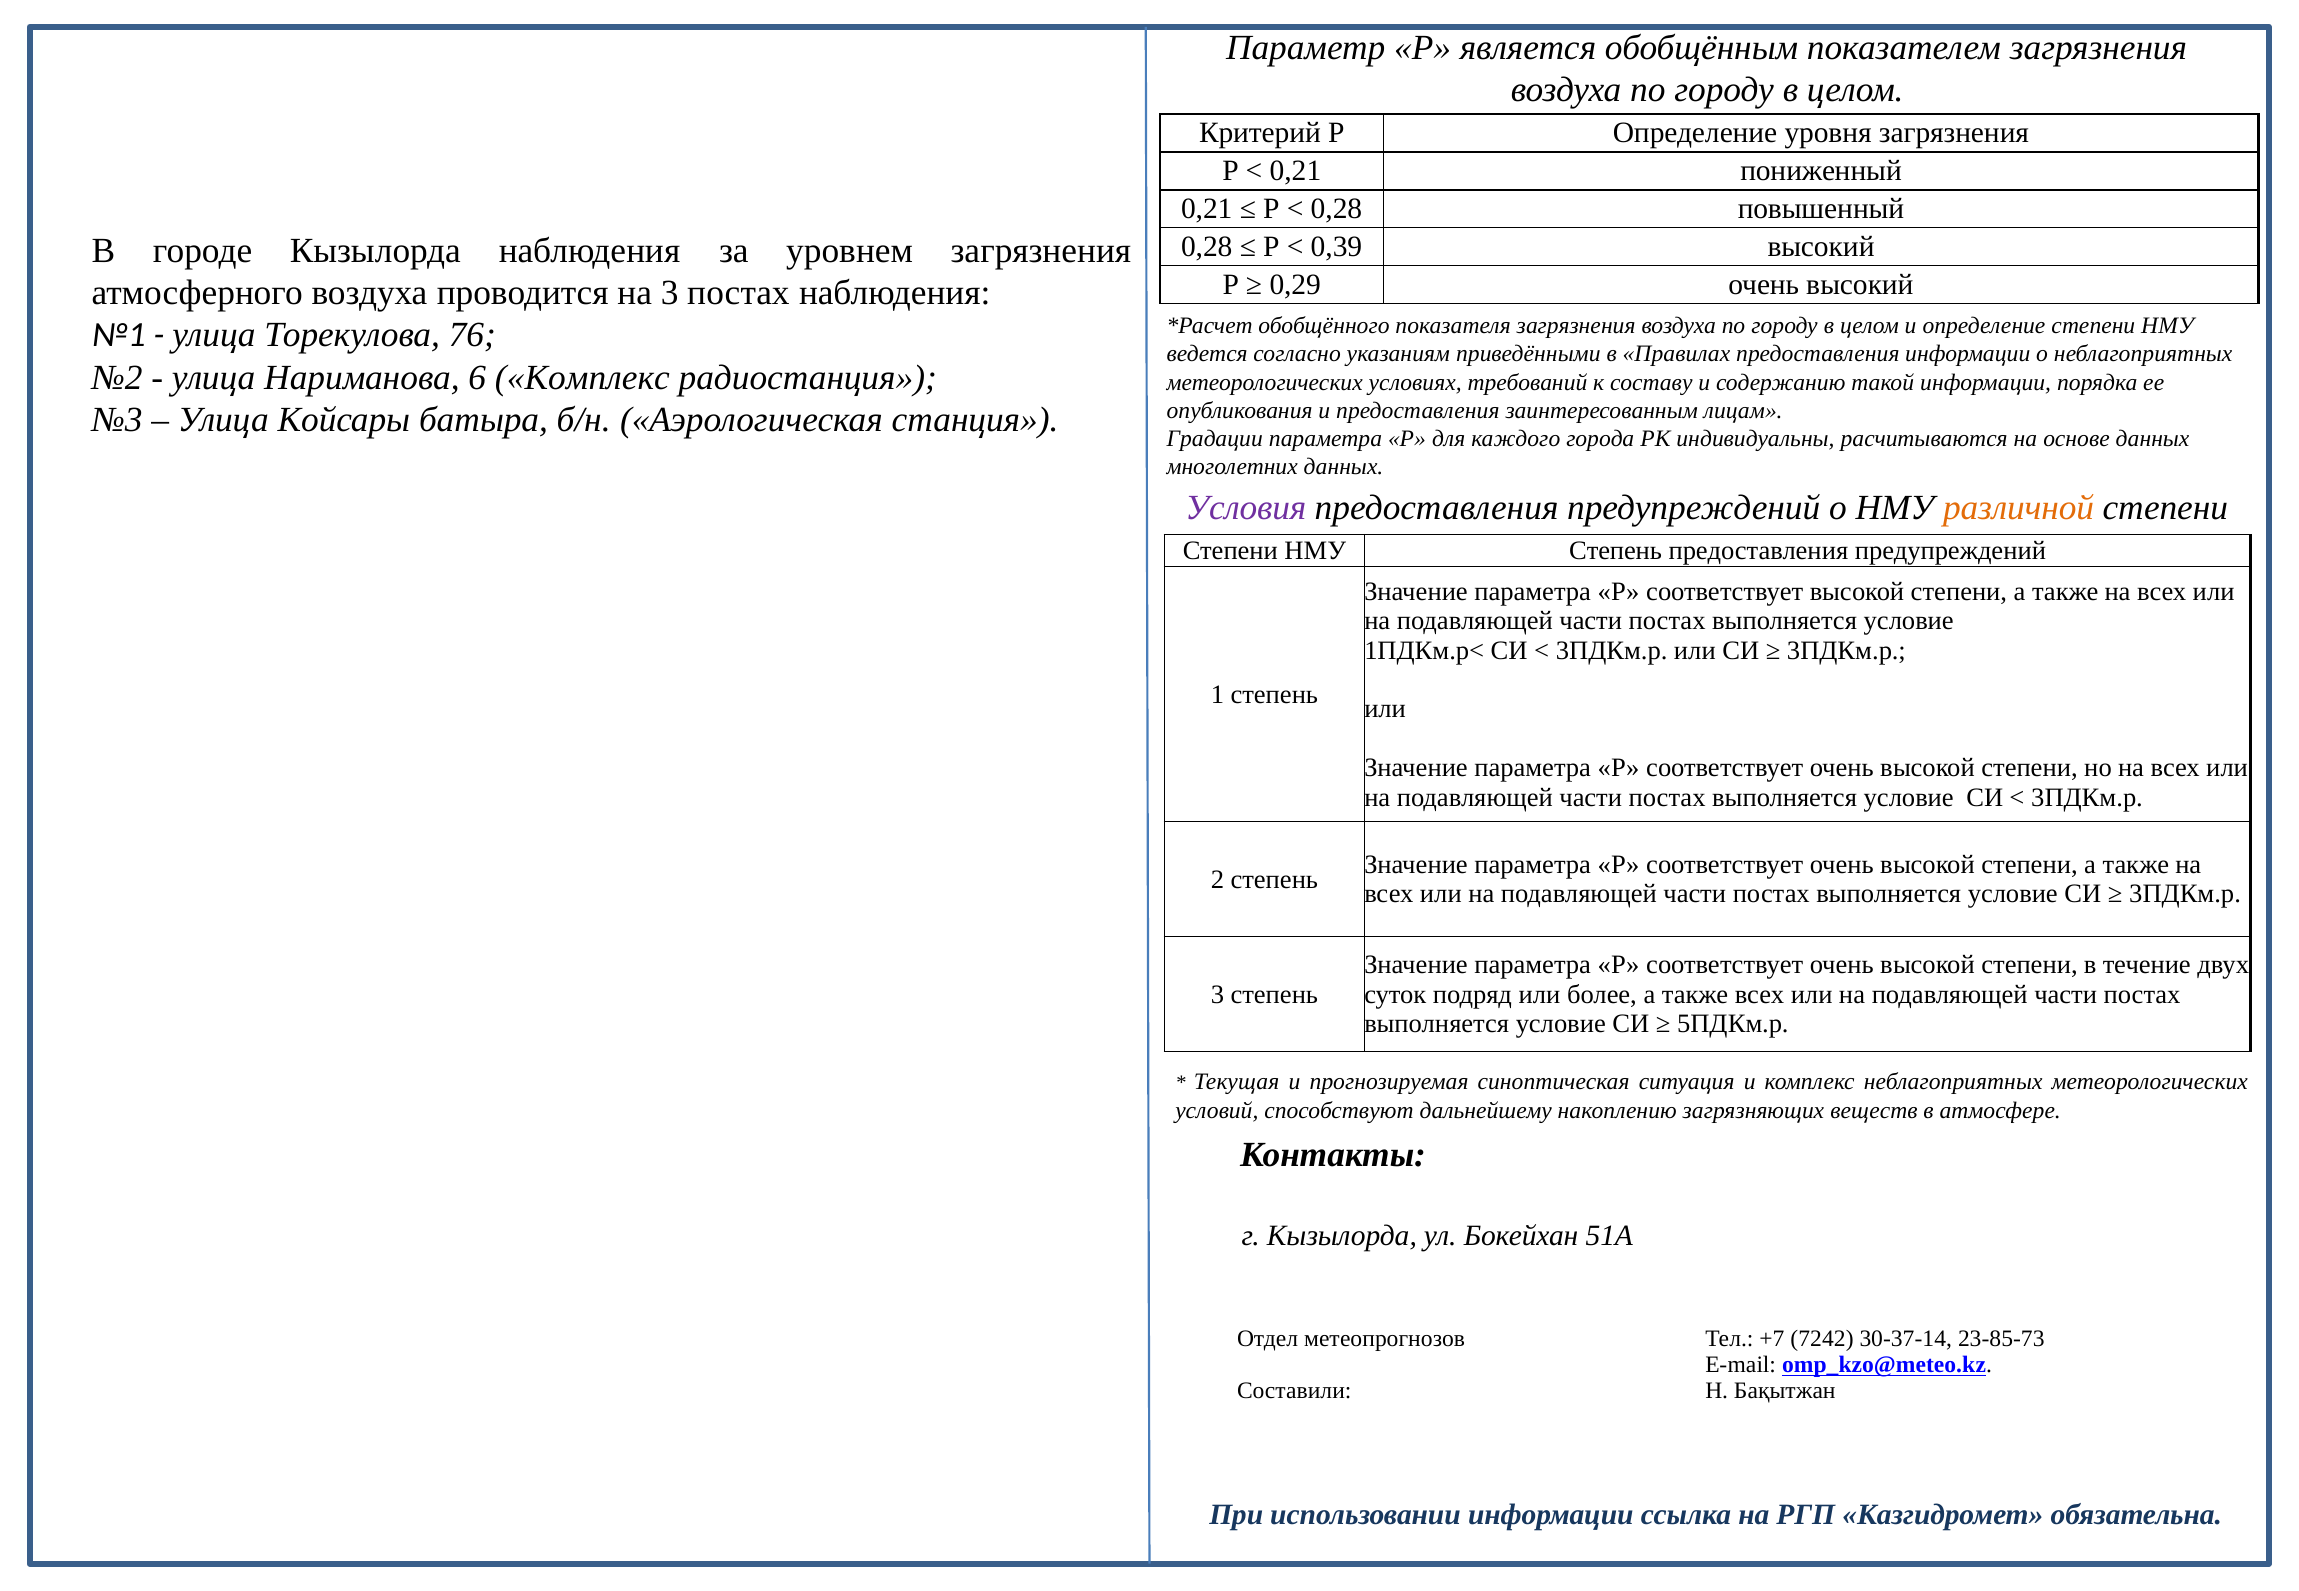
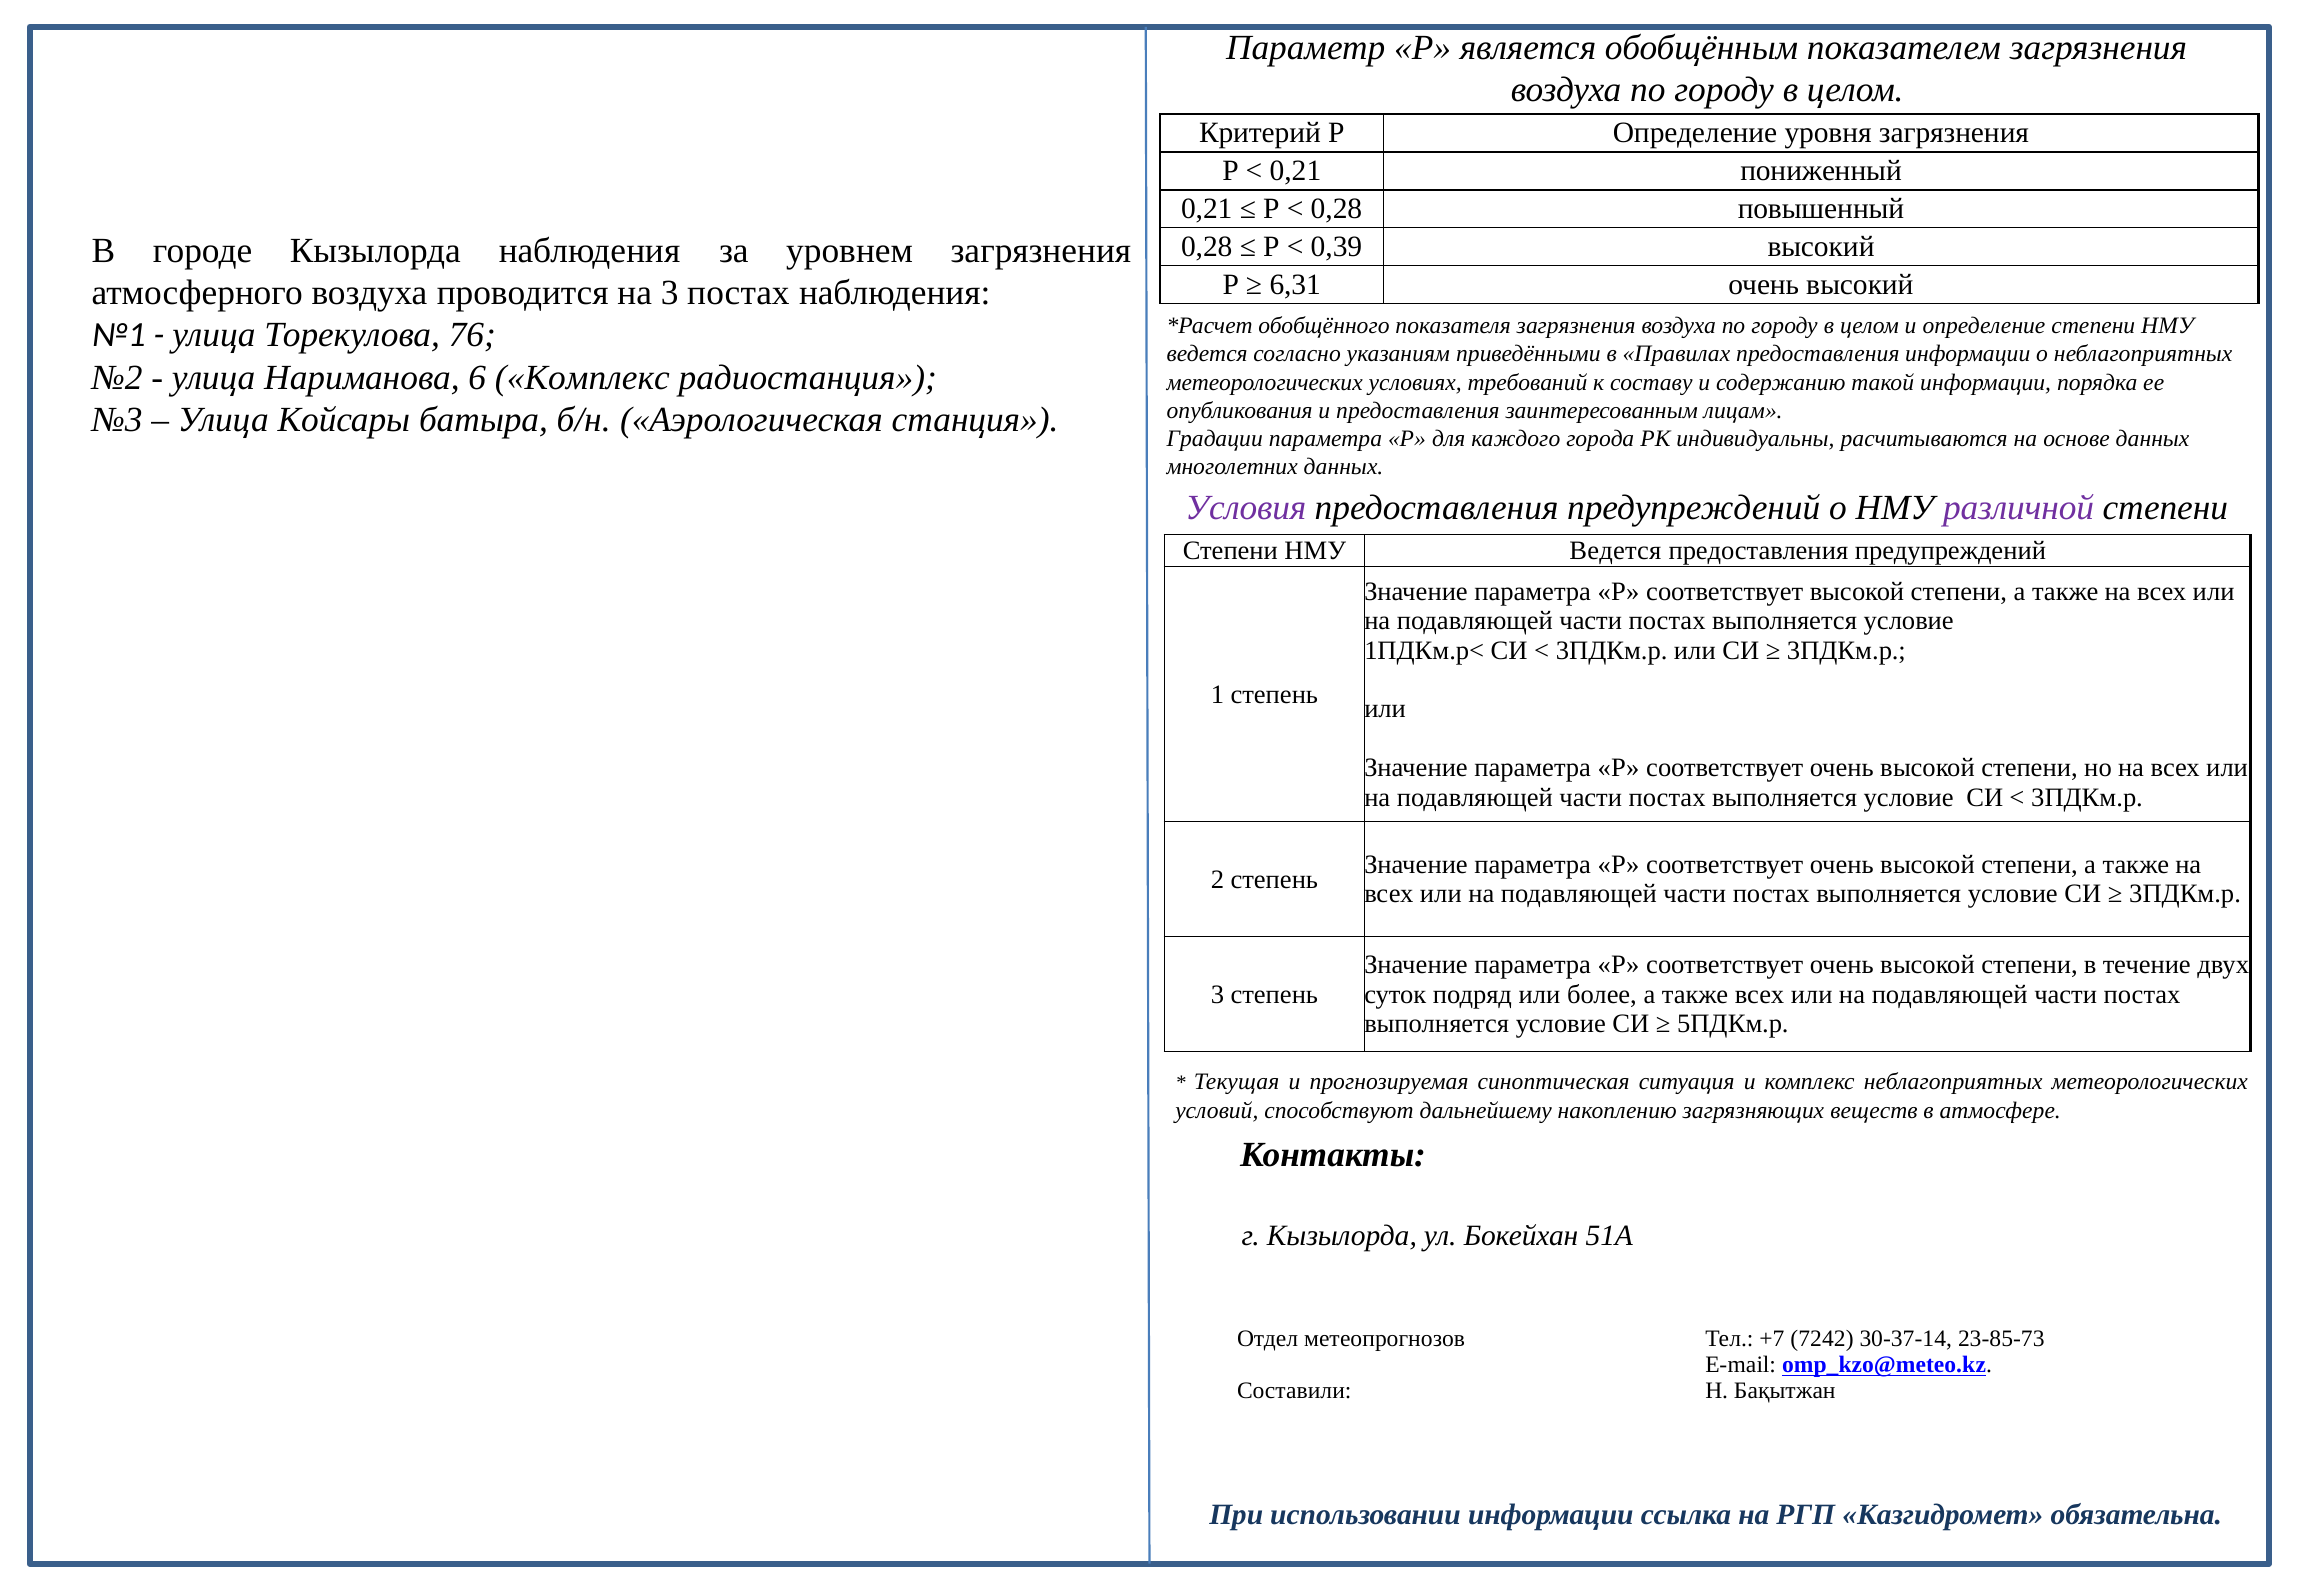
0,29: 0,29 -> 6,31 (1295, 285)
различной colour: orange -> purple (2019, 508)
Степень: Степень -> Ведется (1615, 551)
